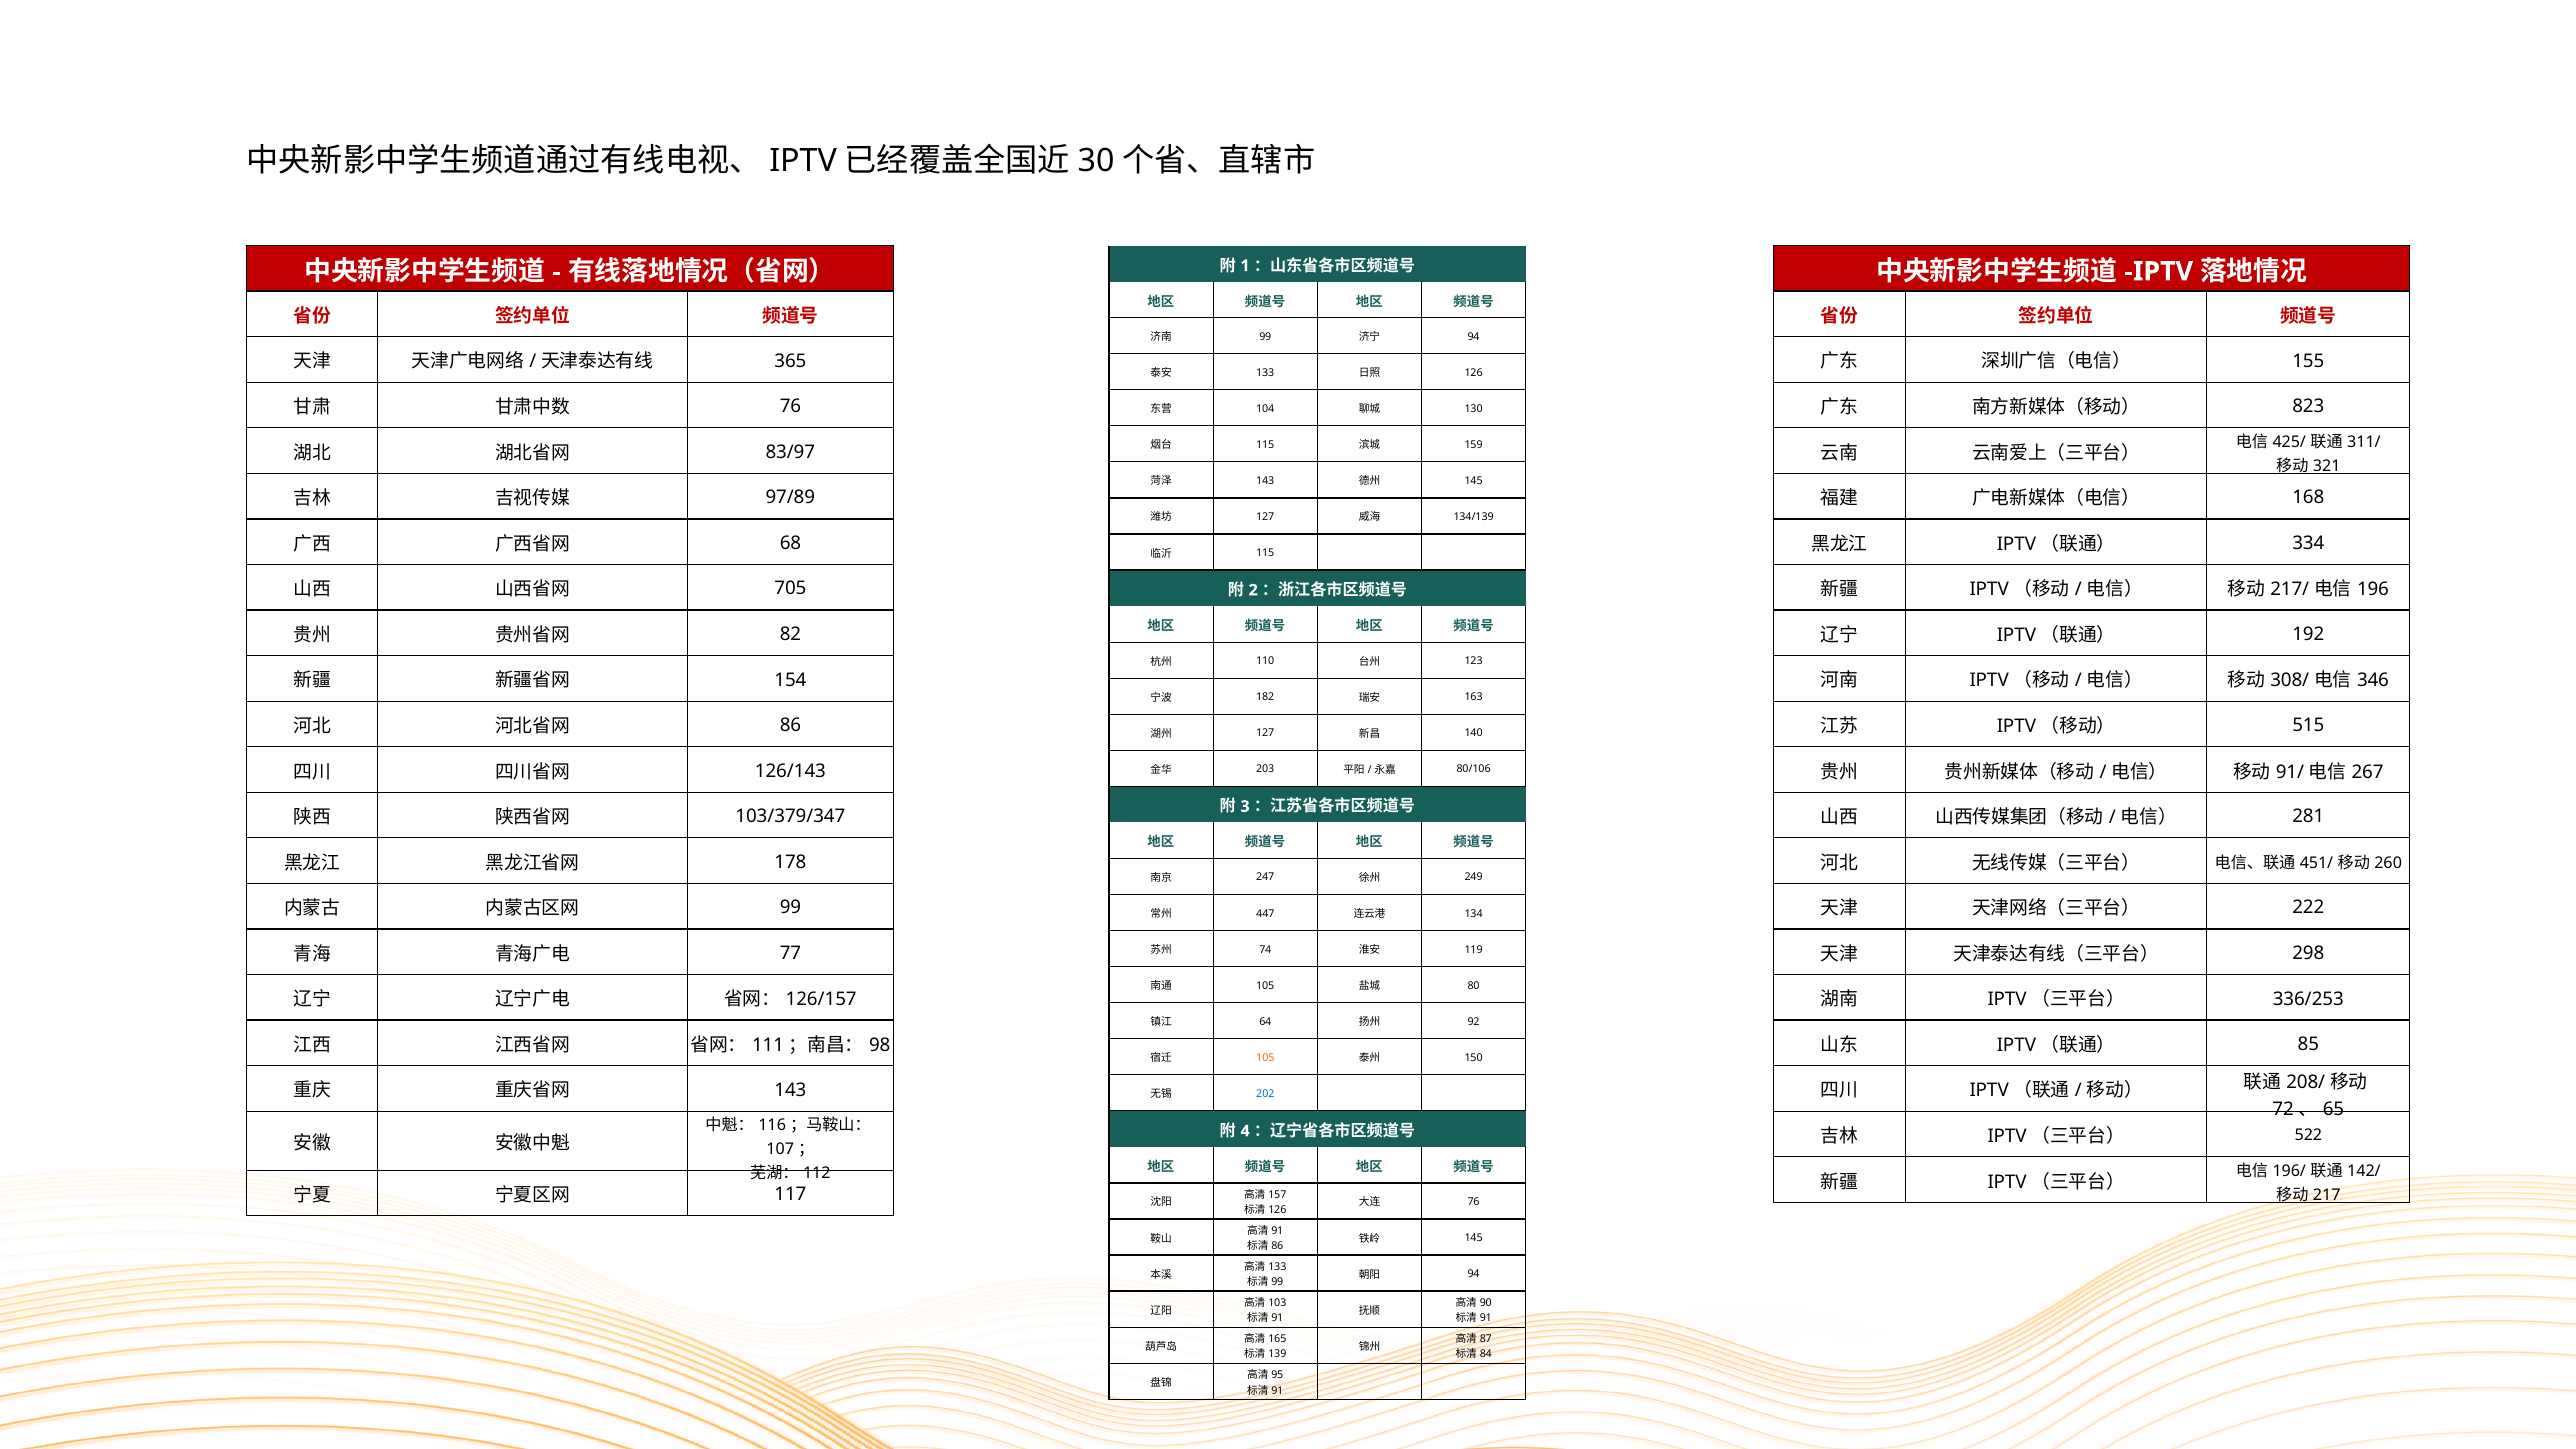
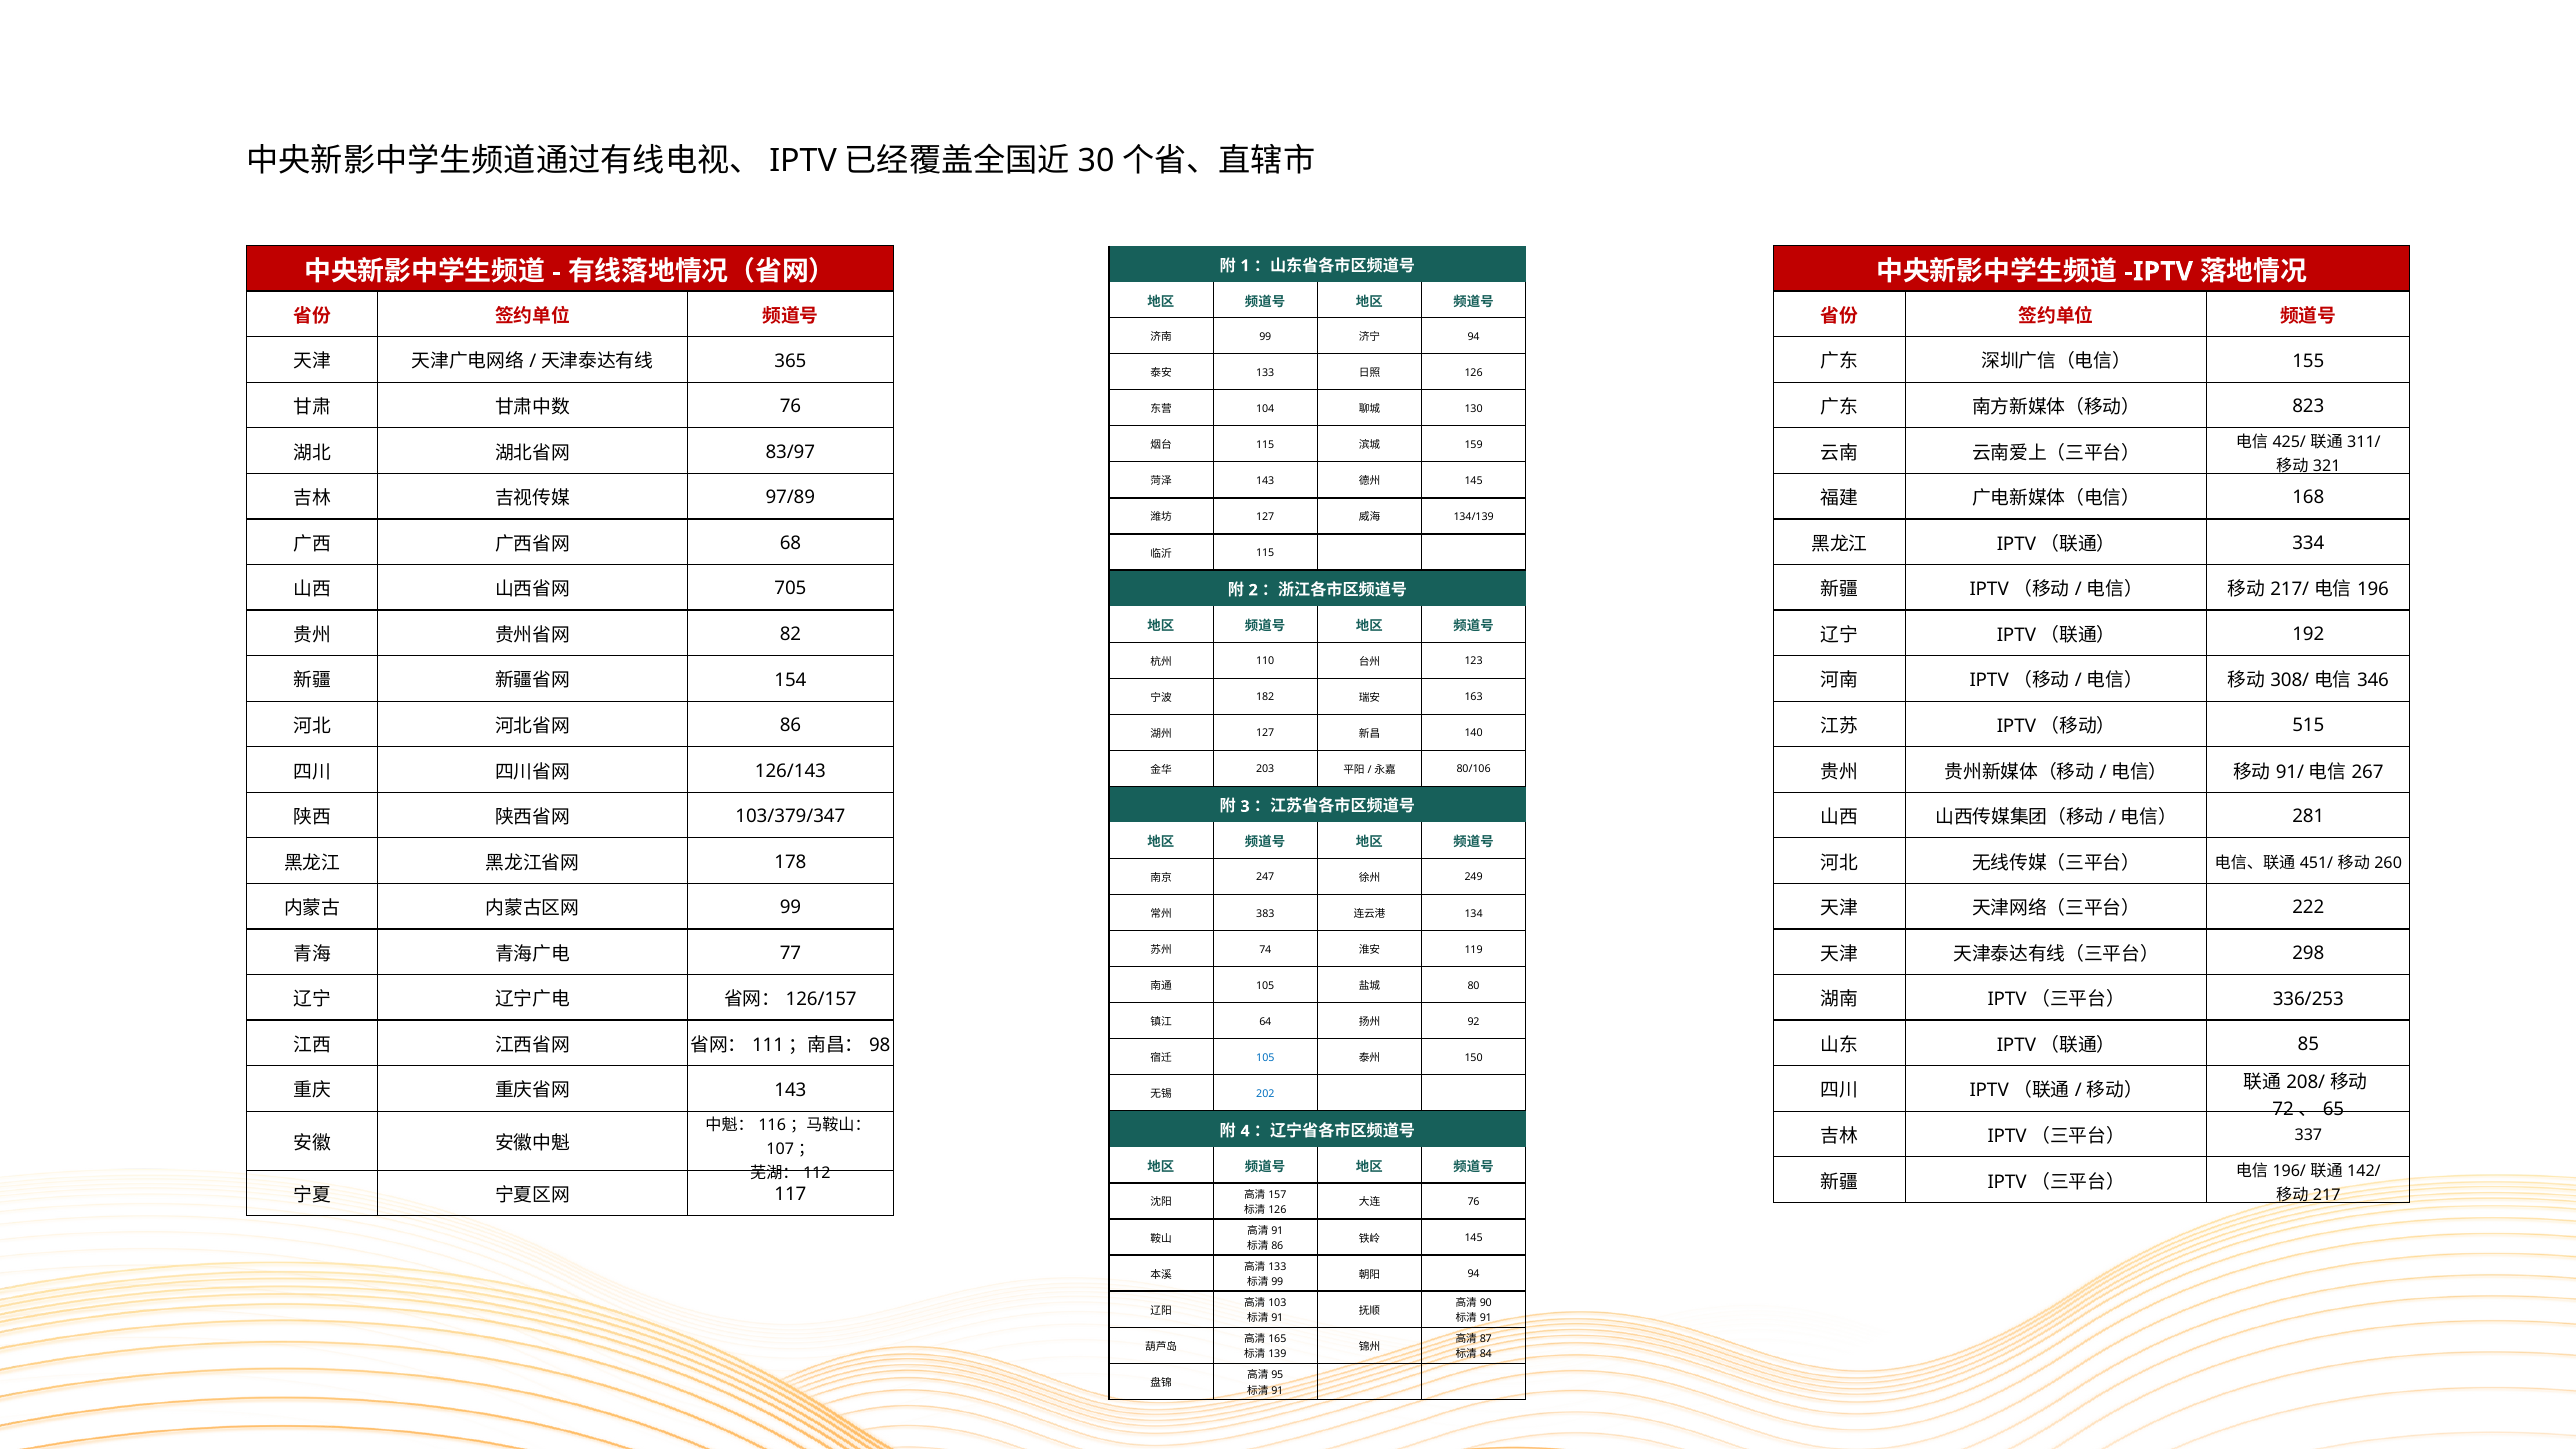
447: 447 -> 383 (1265, 913)
105 colour: orange -> blue (1265, 1058)
522: 522 -> 337 (2308, 1135)
